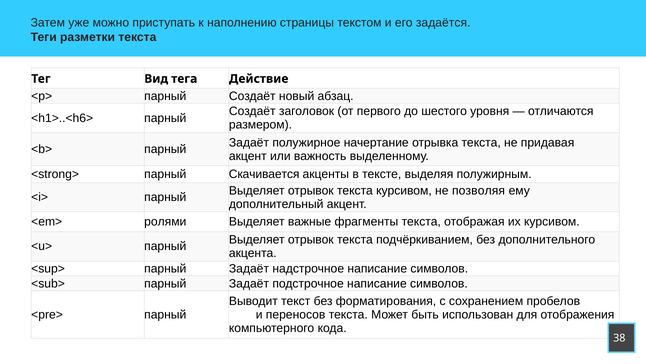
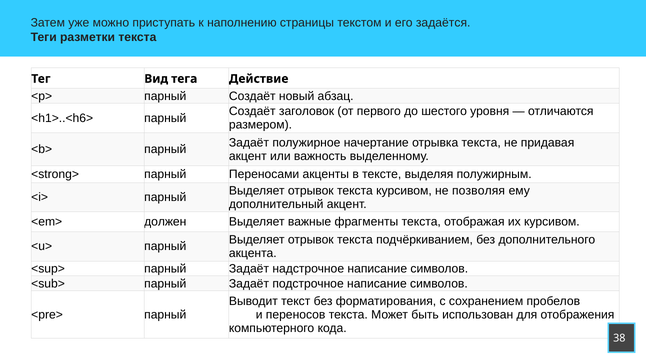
Скачивается: Скачивается -> Переносами (264, 174)
ролями: ролями -> должен (165, 222)
